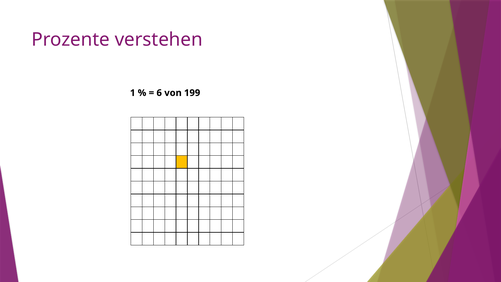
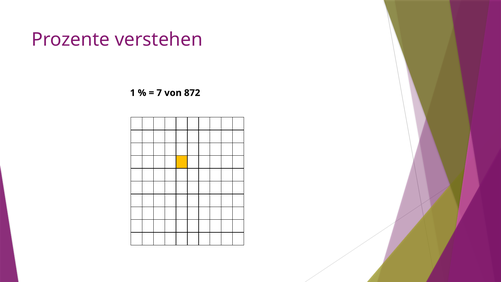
6: 6 -> 7 (159, 93)
199: 199 -> 872 (192, 93)
